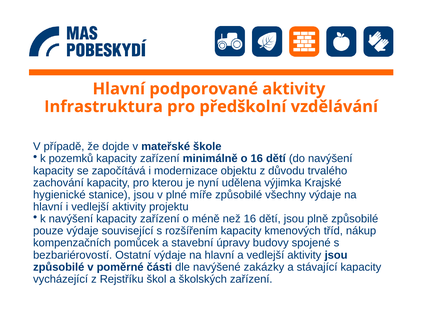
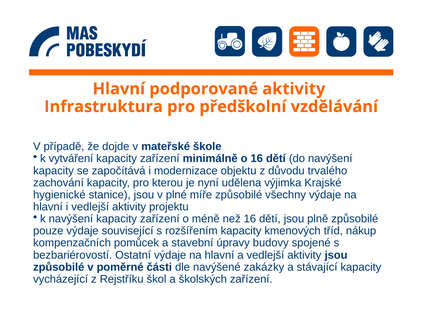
pozemků: pozemků -> vytváření (71, 158)
